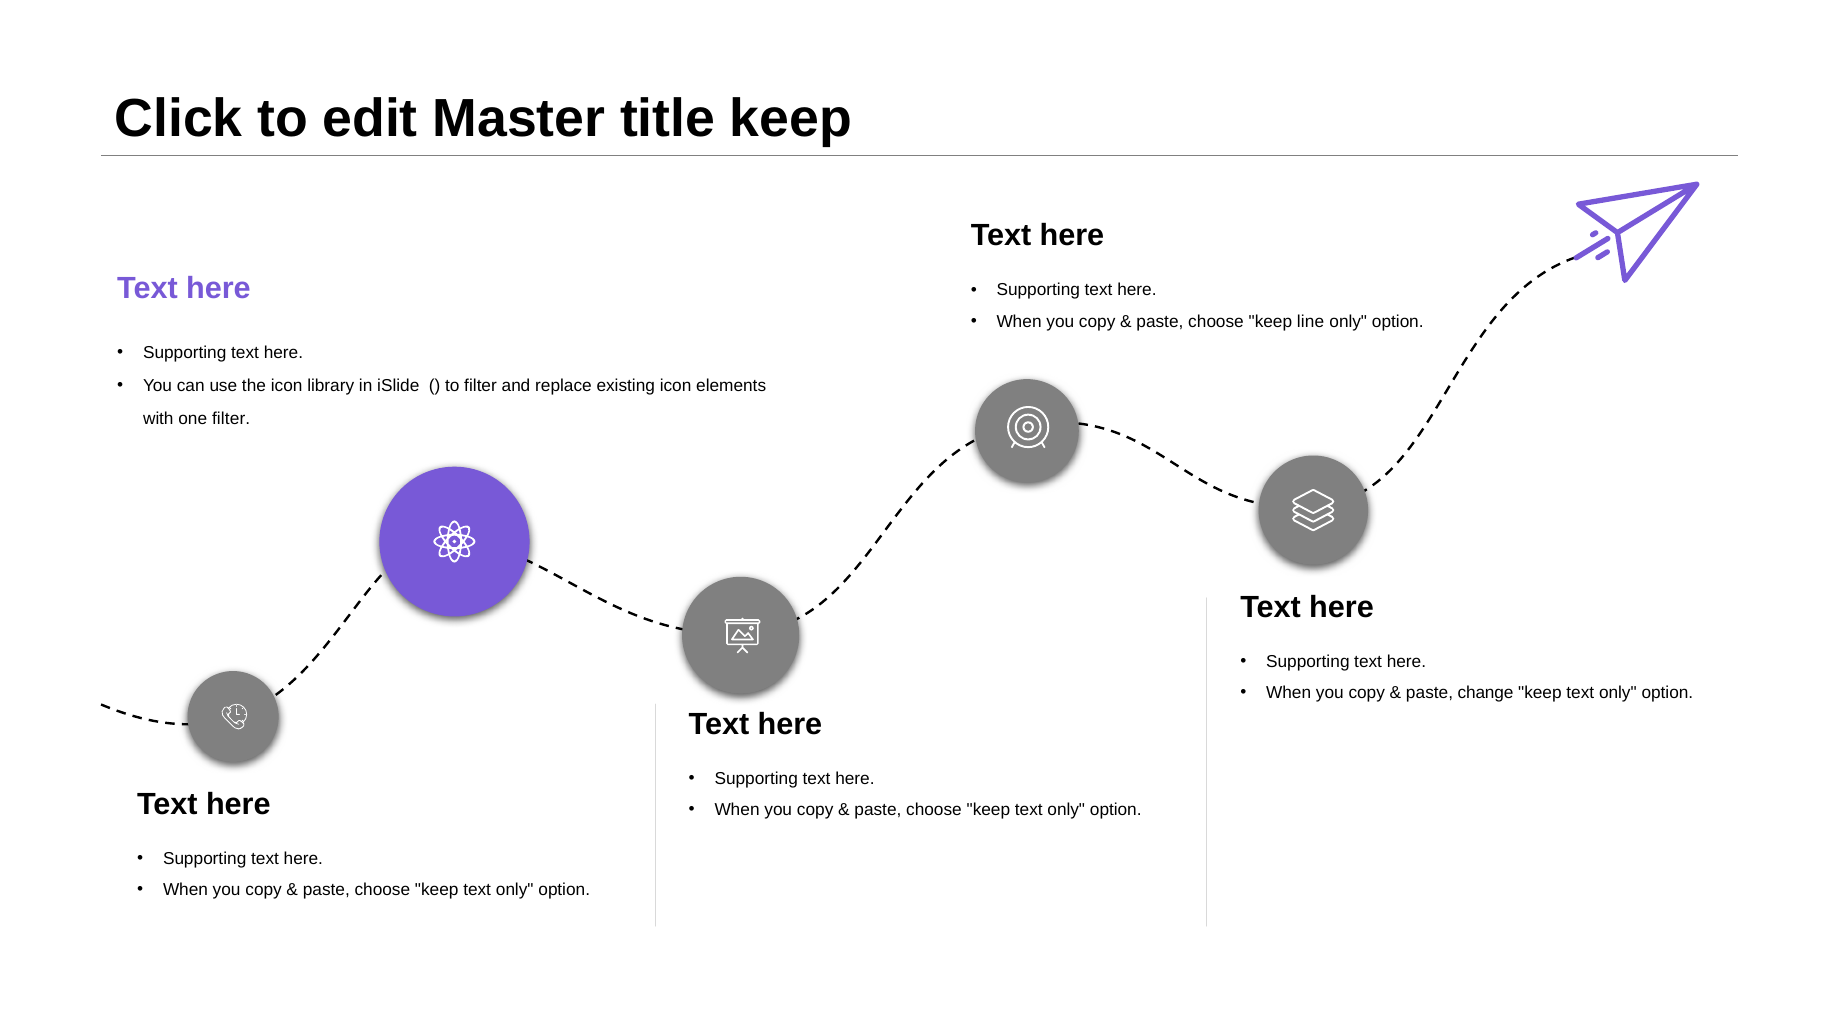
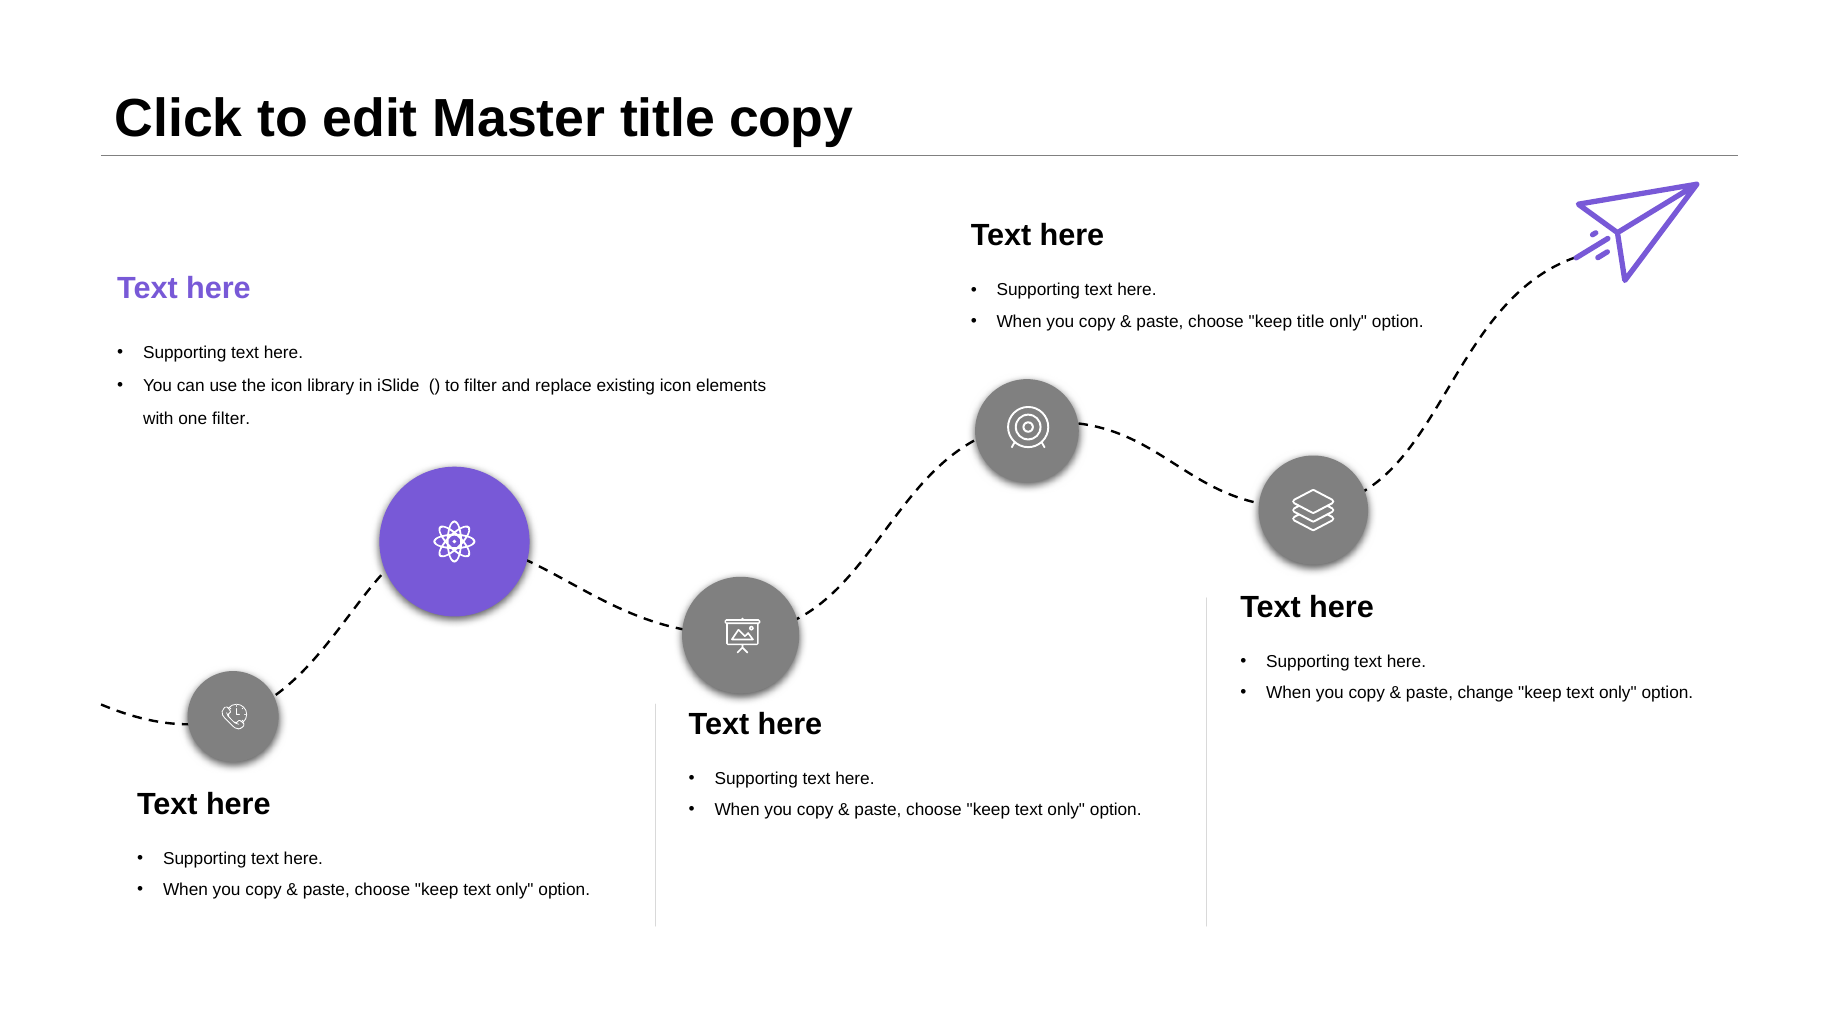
title keep: keep -> copy (791, 119)
keep line: line -> title (1311, 322)
